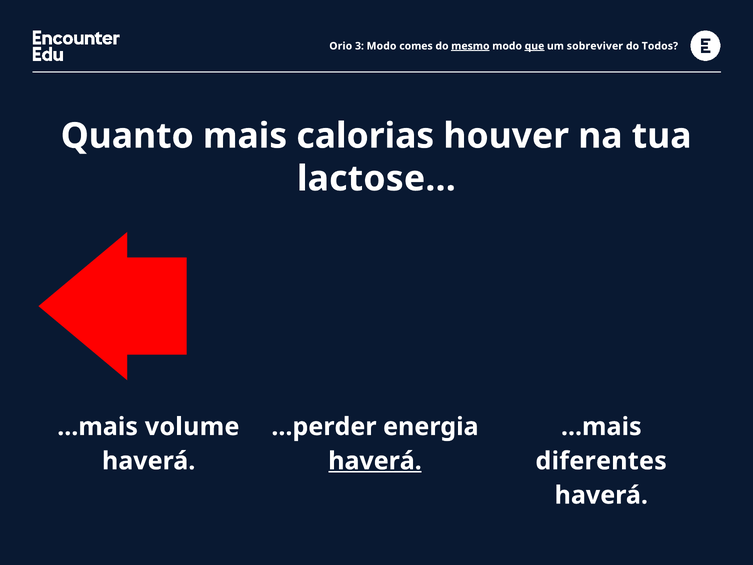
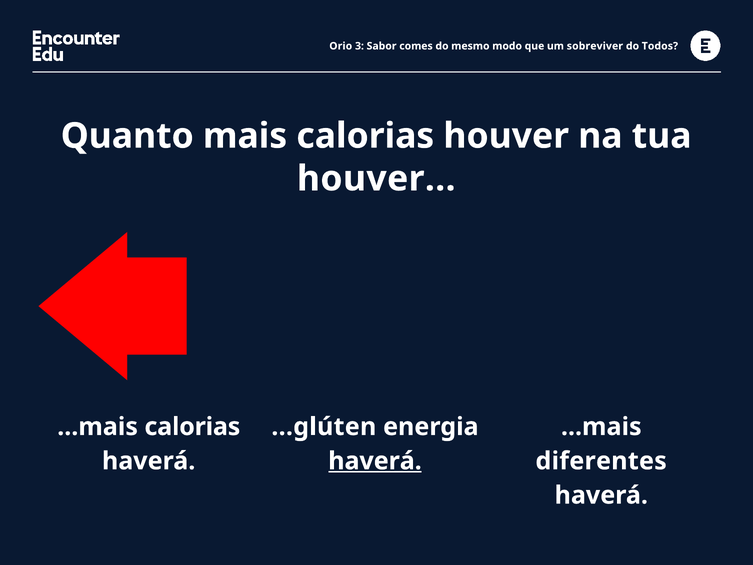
3 Modo: Modo -> Sabor (382, 46)
mesmo underline: present -> none (470, 46)
que underline: present -> none (534, 46)
lactose: lactose -> houver (376, 179)
...mais volume: volume -> calorias (192, 427)
...perder: ...perder -> ...glúten (324, 427)
